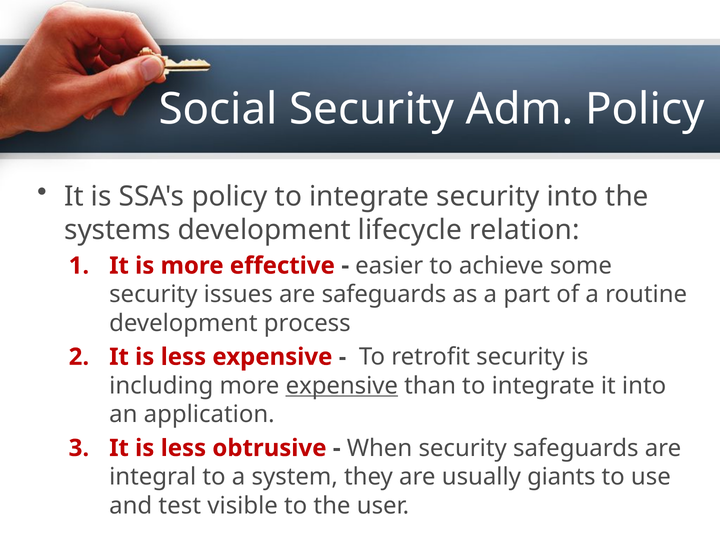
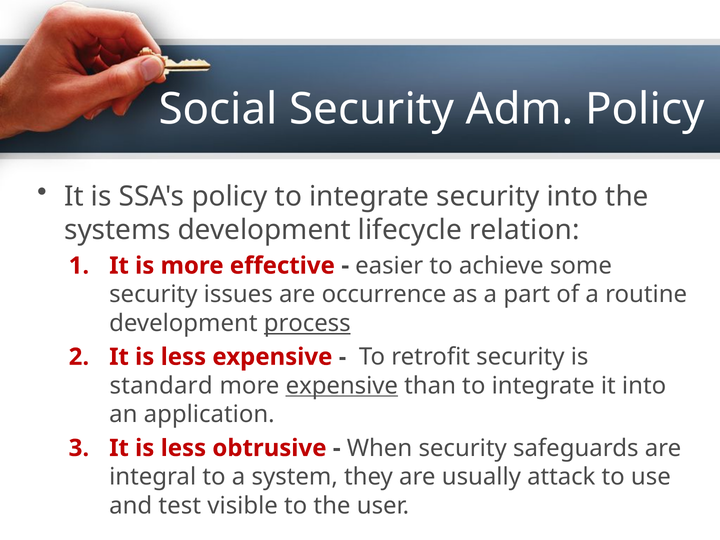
are safeguards: safeguards -> occurrence (384, 295)
process underline: none -> present (307, 323)
including: including -> standard (161, 386)
giants: giants -> attack (561, 477)
